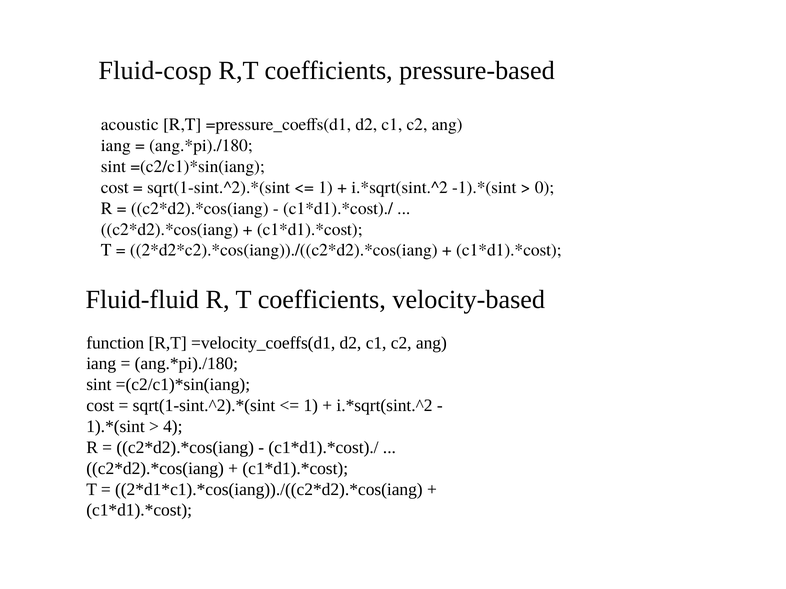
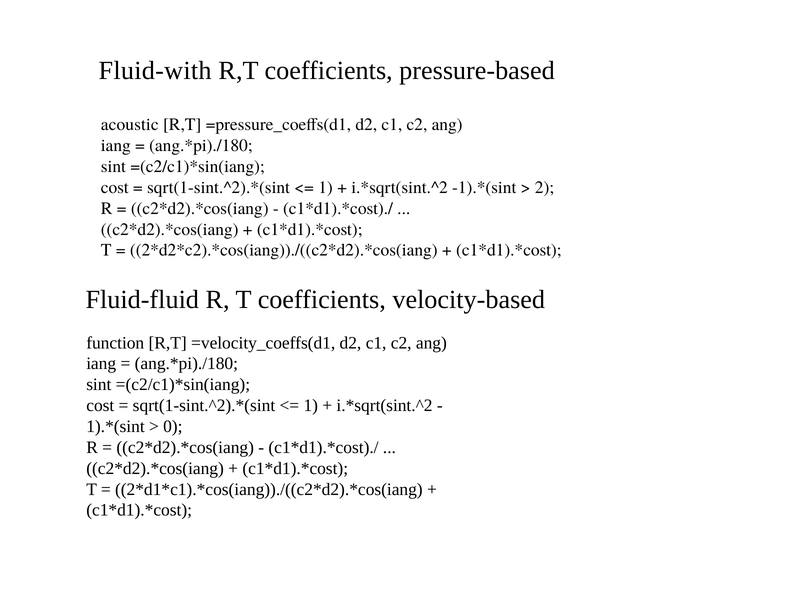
Fluid-cosp: Fluid-cosp -> Fluid-with (155, 71)
0: 0 -> 2 (545, 188)
4: 4 -> 0 (173, 427)
